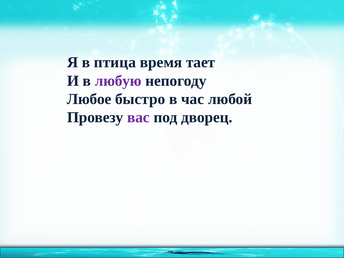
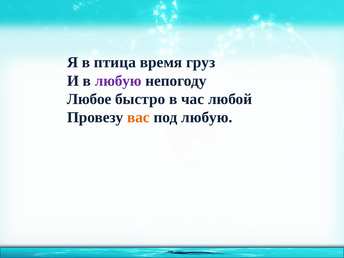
тает: тает -> груз (201, 62)
вас colour: purple -> orange (138, 117)
под дворец: дворец -> любую (207, 117)
